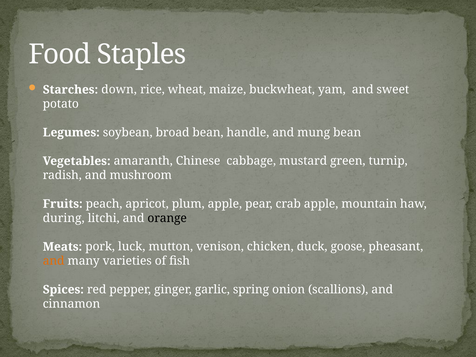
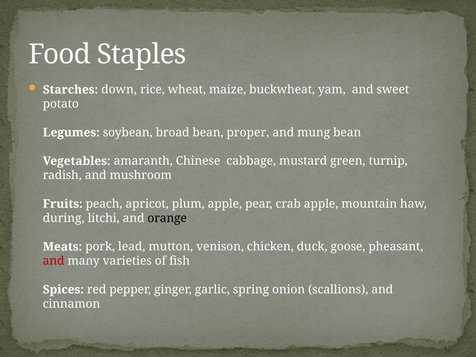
handle: handle -> proper (248, 132)
luck: luck -> lead (132, 247)
and colour: orange -> red (54, 261)
